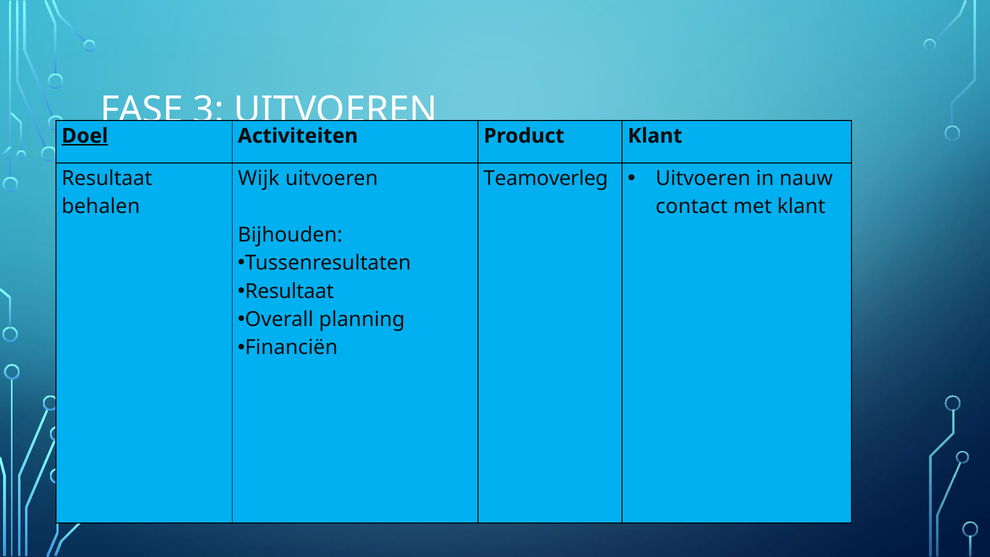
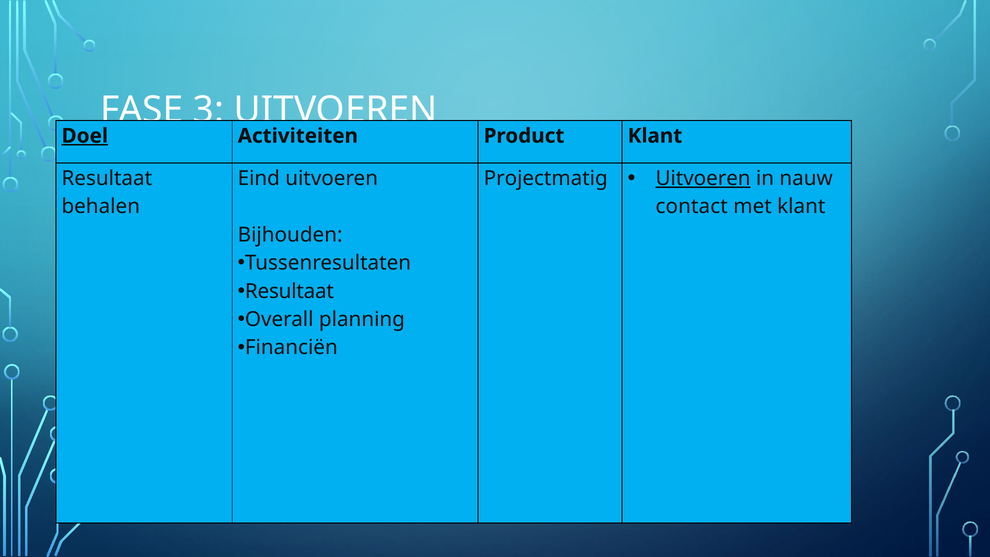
Wijk: Wijk -> Eind (259, 178)
Teamoverleg: Teamoverleg -> Projectmatig (546, 178)
Uitvoeren underline: none -> present (703, 178)
